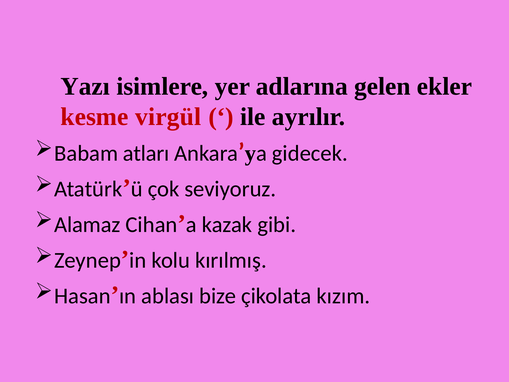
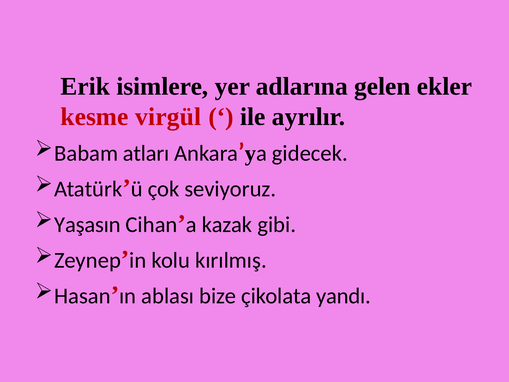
Yazı: Yazı -> Erik (85, 86)
Alamaz: Alamaz -> Yaşasın (87, 225)
kızım: kızım -> yandı (343, 296)
